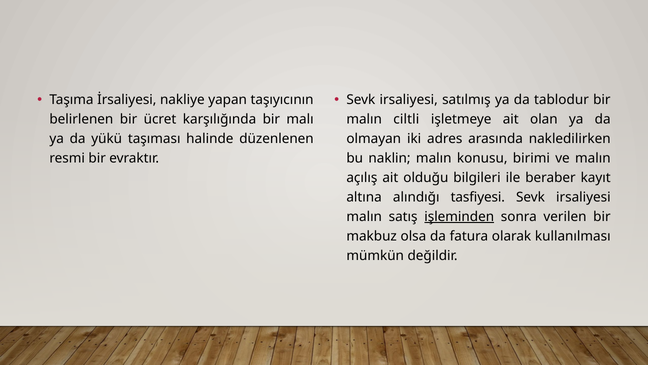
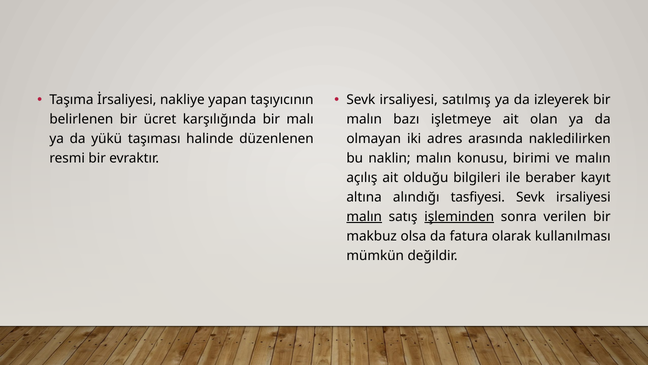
tablodur: tablodur -> izleyerek (562, 100)
ciltli: ciltli -> bazı (406, 119)
malın underline: none -> present (364, 216)
